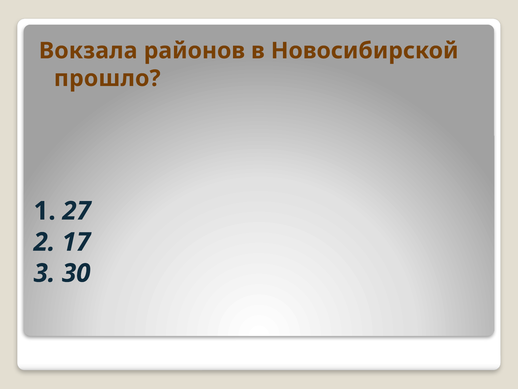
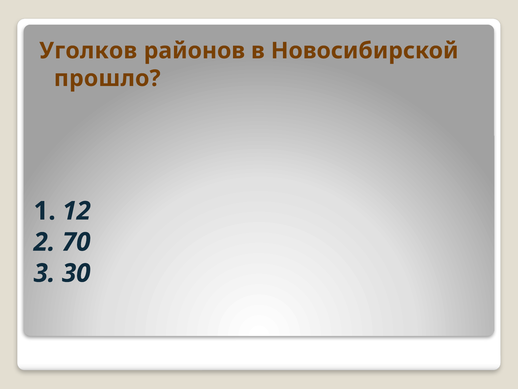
Вокзала: Вокзала -> Уголков (88, 51)
27: 27 -> 12 (77, 211)
17: 17 -> 70 (76, 242)
